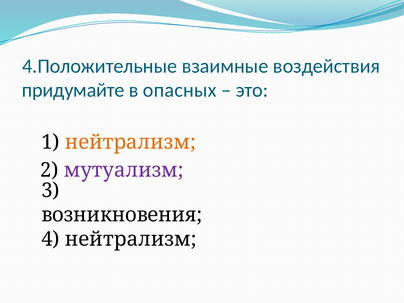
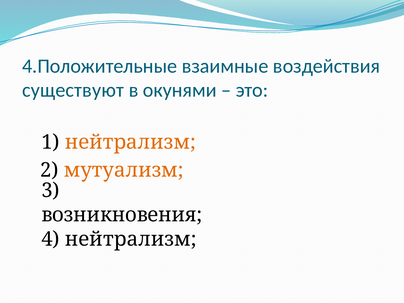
придумайте: придумайте -> существуют (73, 90)
опасных: опасных -> окунями (180, 90)
мутуализм colour: purple -> orange (124, 170)
